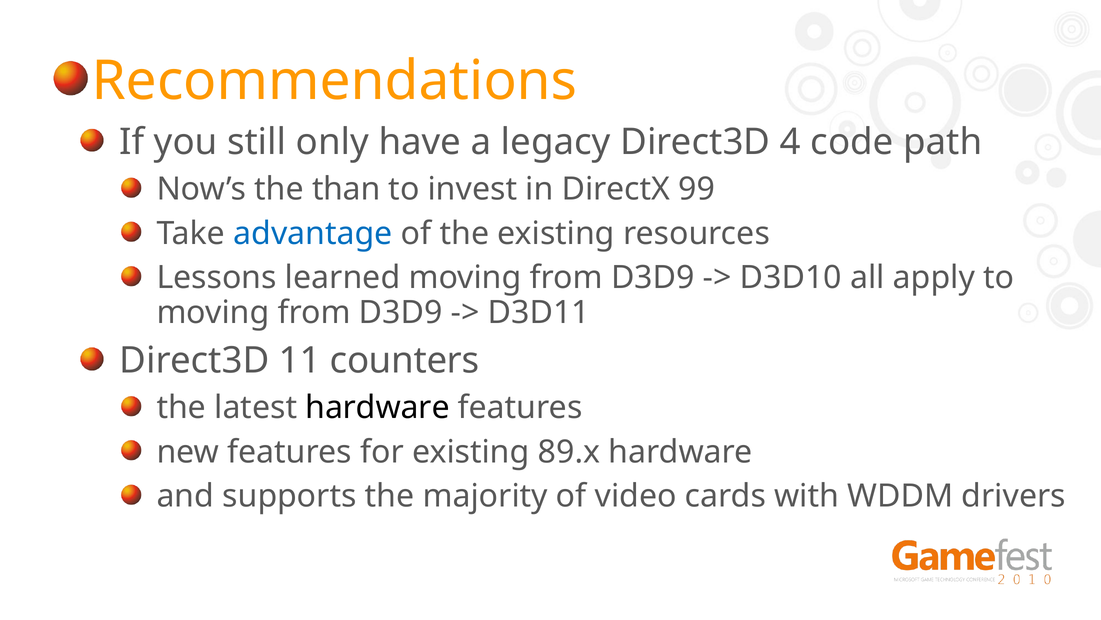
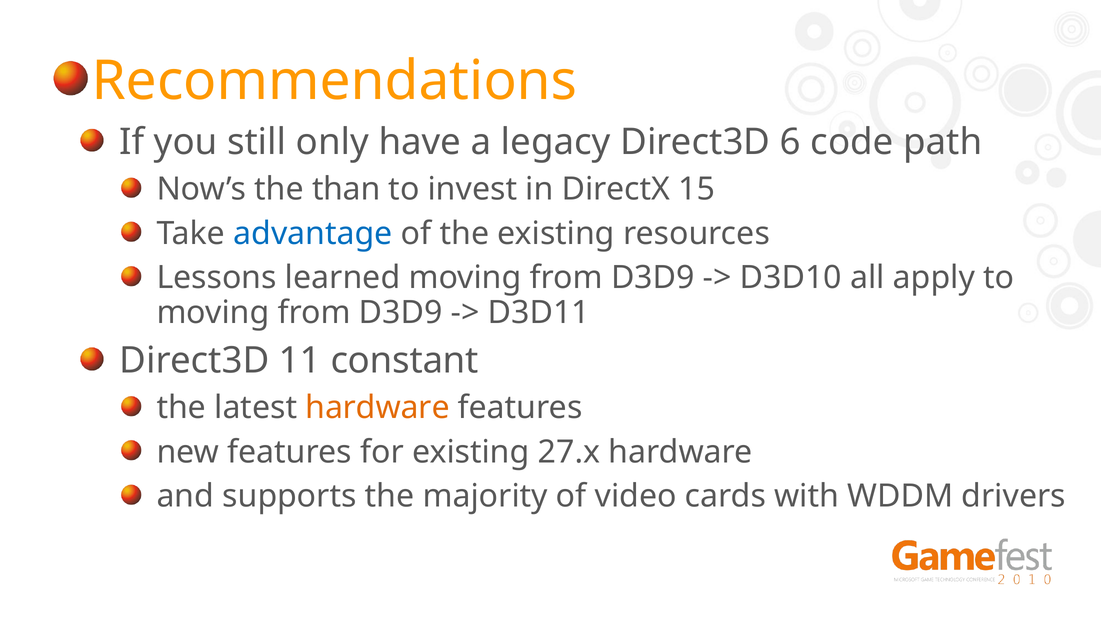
4: 4 -> 6 (790, 142)
99: 99 -> 15 (697, 189)
counters: counters -> constant (405, 360)
hardware colour: black -> orange (378, 407)
89.x: 89.x -> 27.x (569, 452)
